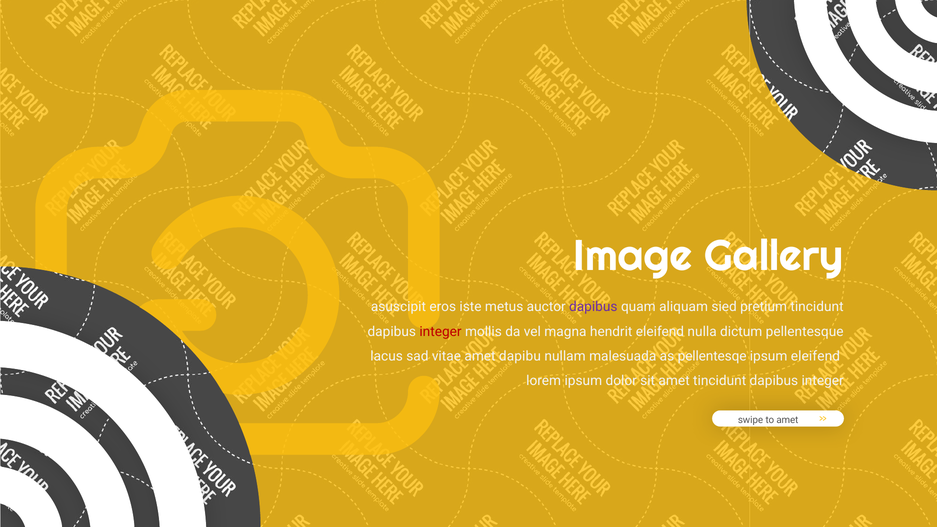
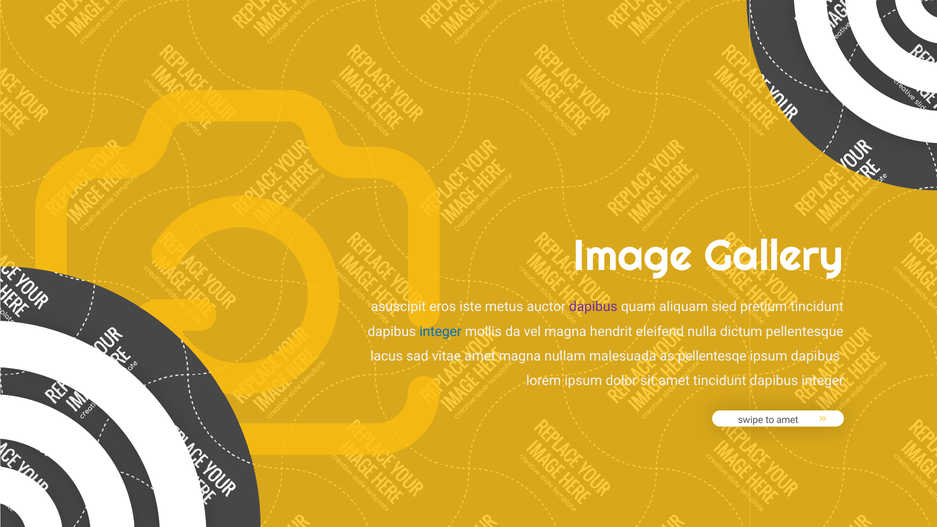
integer colour: red -> blue (440, 331)
amet dapibu: dapibu -> magna (520, 356)
ipsum eleifend: eleifend -> dapibus (815, 356)
